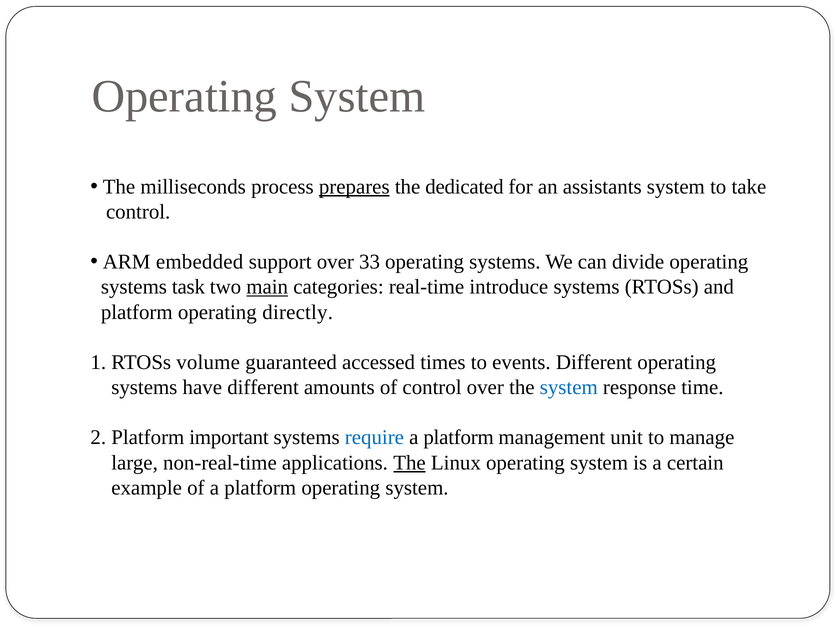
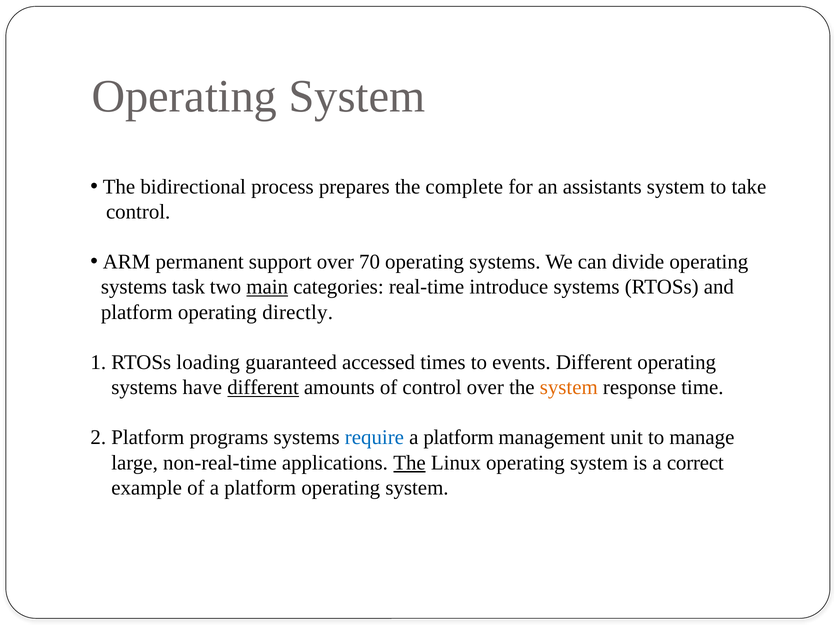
milliseconds: milliseconds -> bidirectional (193, 187)
prepares underline: present -> none (354, 187)
dedicated: dedicated -> complete (464, 187)
embedded: embedded -> permanent (200, 262)
33: 33 -> 70 (370, 262)
volume: volume -> loading (208, 362)
different underline: none -> present (263, 387)
system colour: blue -> orange (569, 387)
important: important -> programs (229, 438)
certain: certain -> correct (695, 463)
